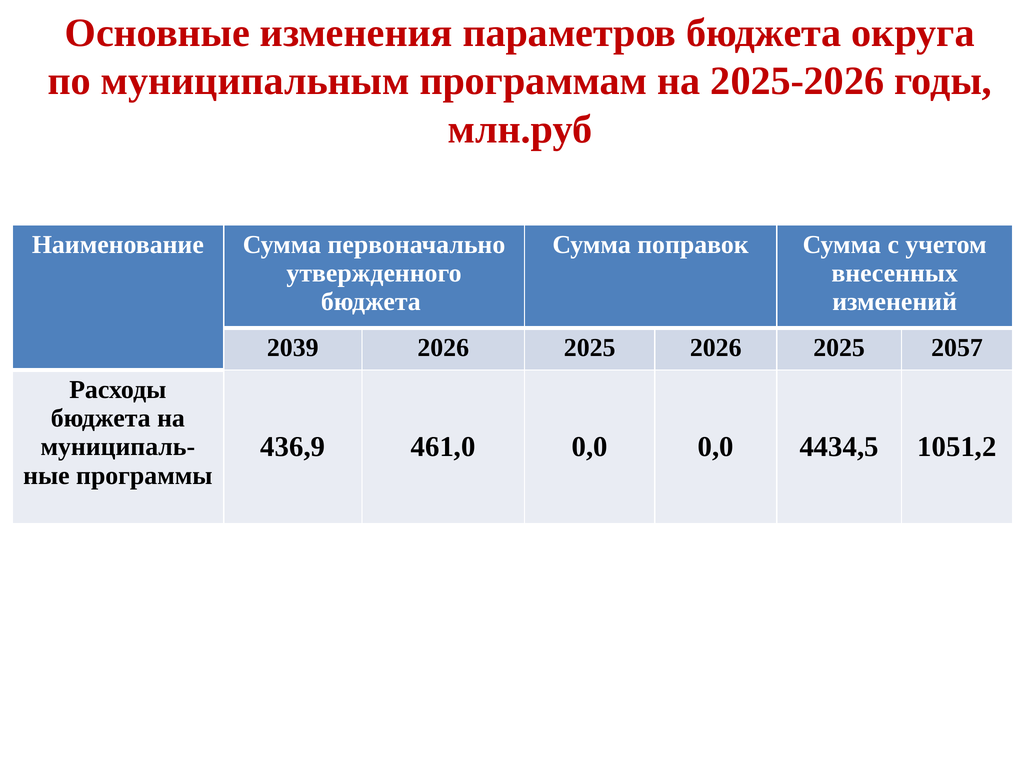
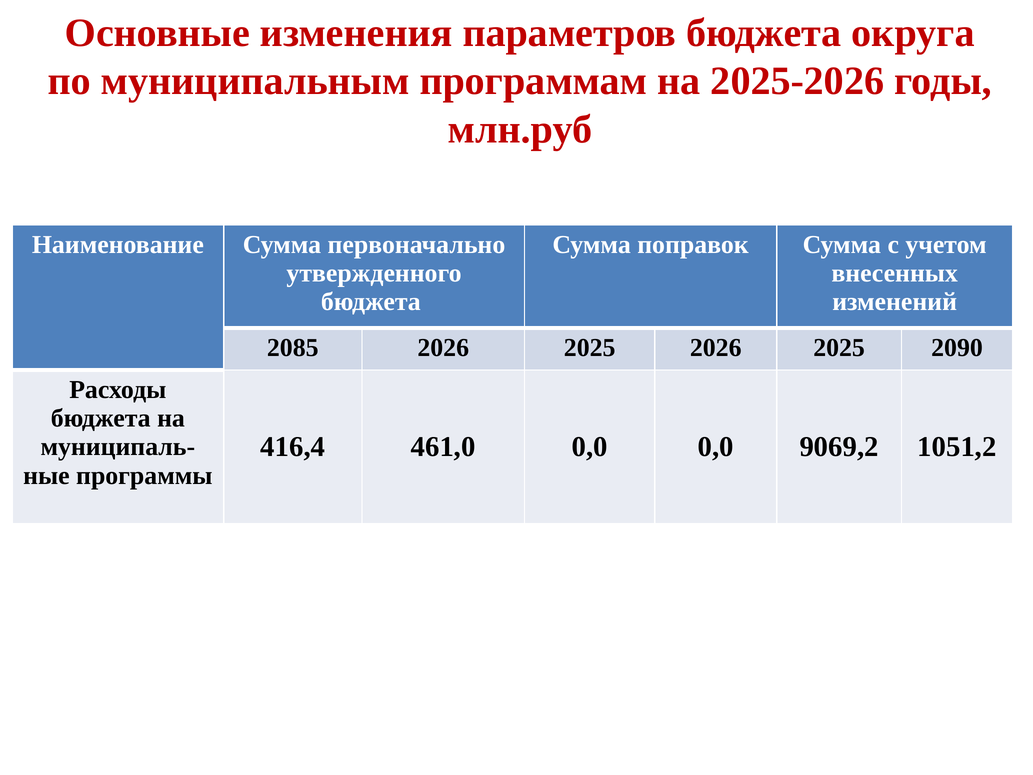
2039: 2039 -> 2085 (293, 348)
2057: 2057 -> 2090 (957, 348)
436,9: 436,9 -> 416,4 (293, 447)
4434,5: 4434,5 -> 9069,2 (839, 447)
